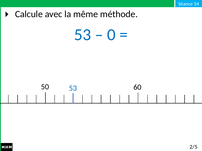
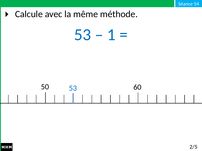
0: 0 -> 1 (111, 35)
